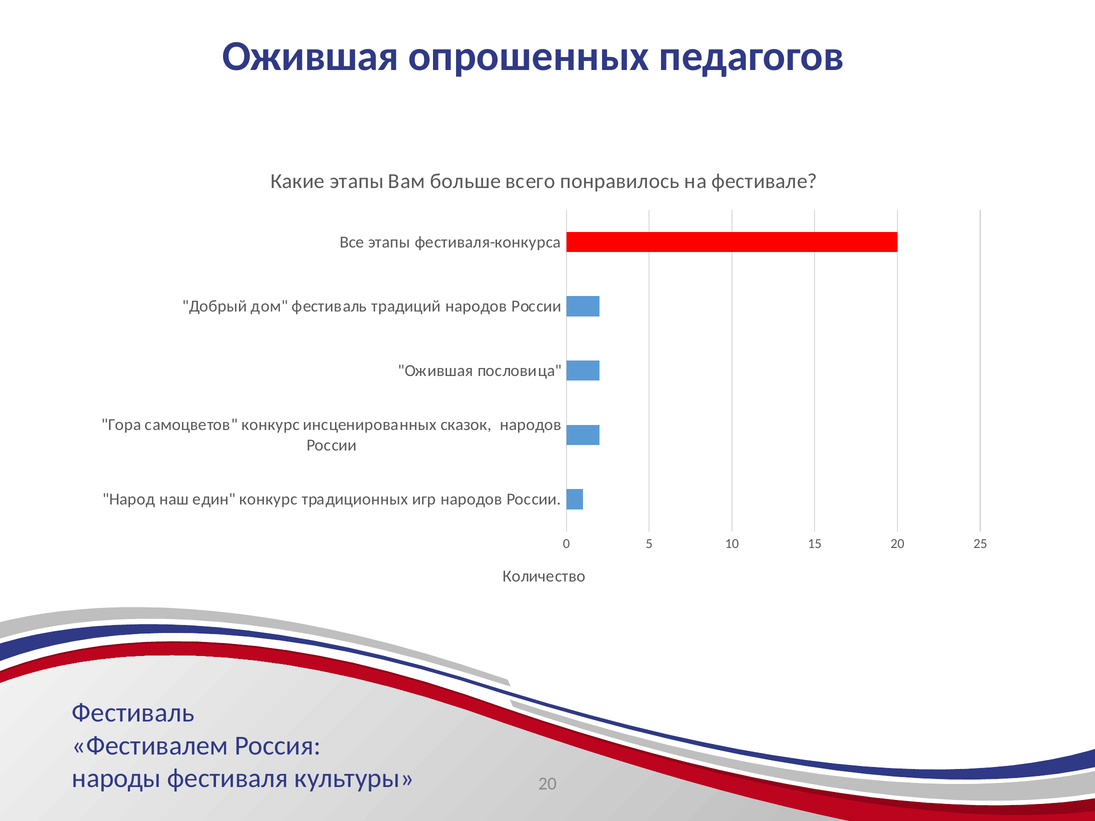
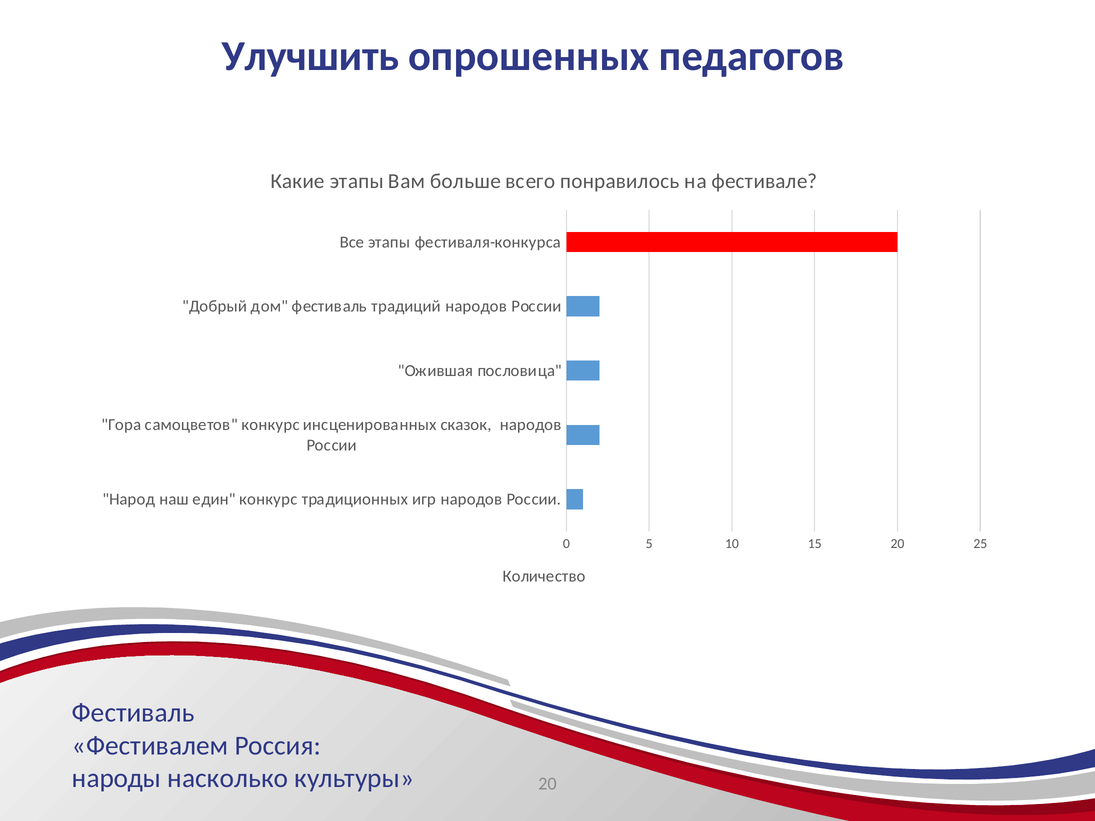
Ожившая: Ожившая -> Улучшить (311, 56)
фестиваля: фестиваля -> насколько (228, 779)
